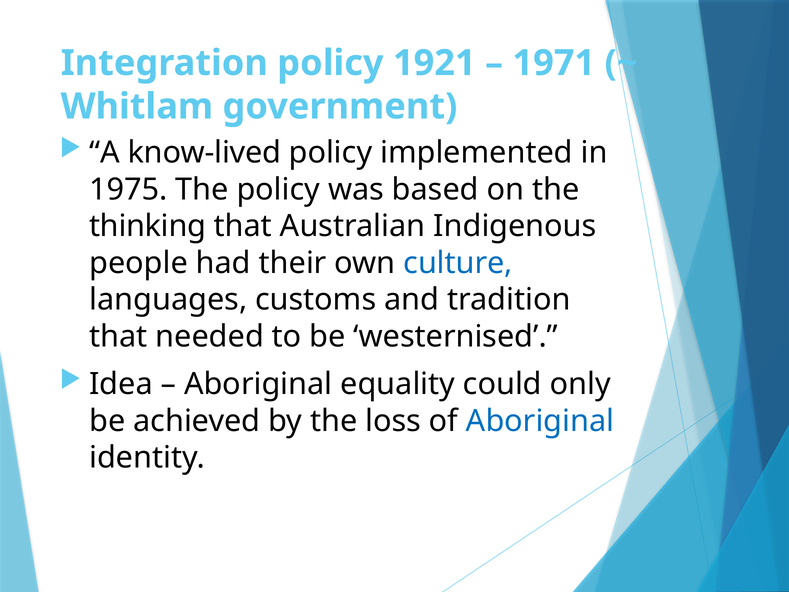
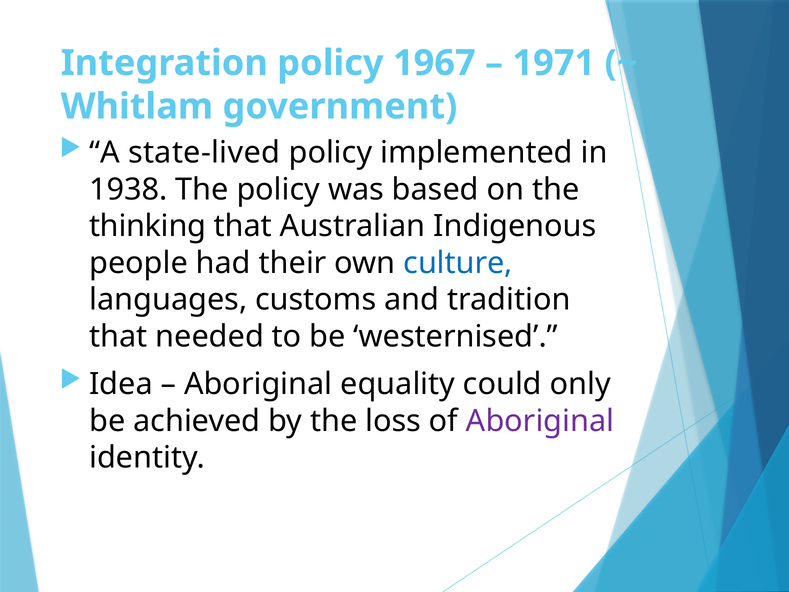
1921: 1921 -> 1967 (434, 63)
know-lived: know-lived -> state-lived (204, 153)
1975: 1975 -> 1938 (128, 189)
Aboriginal colour: blue -> purple (540, 421)
